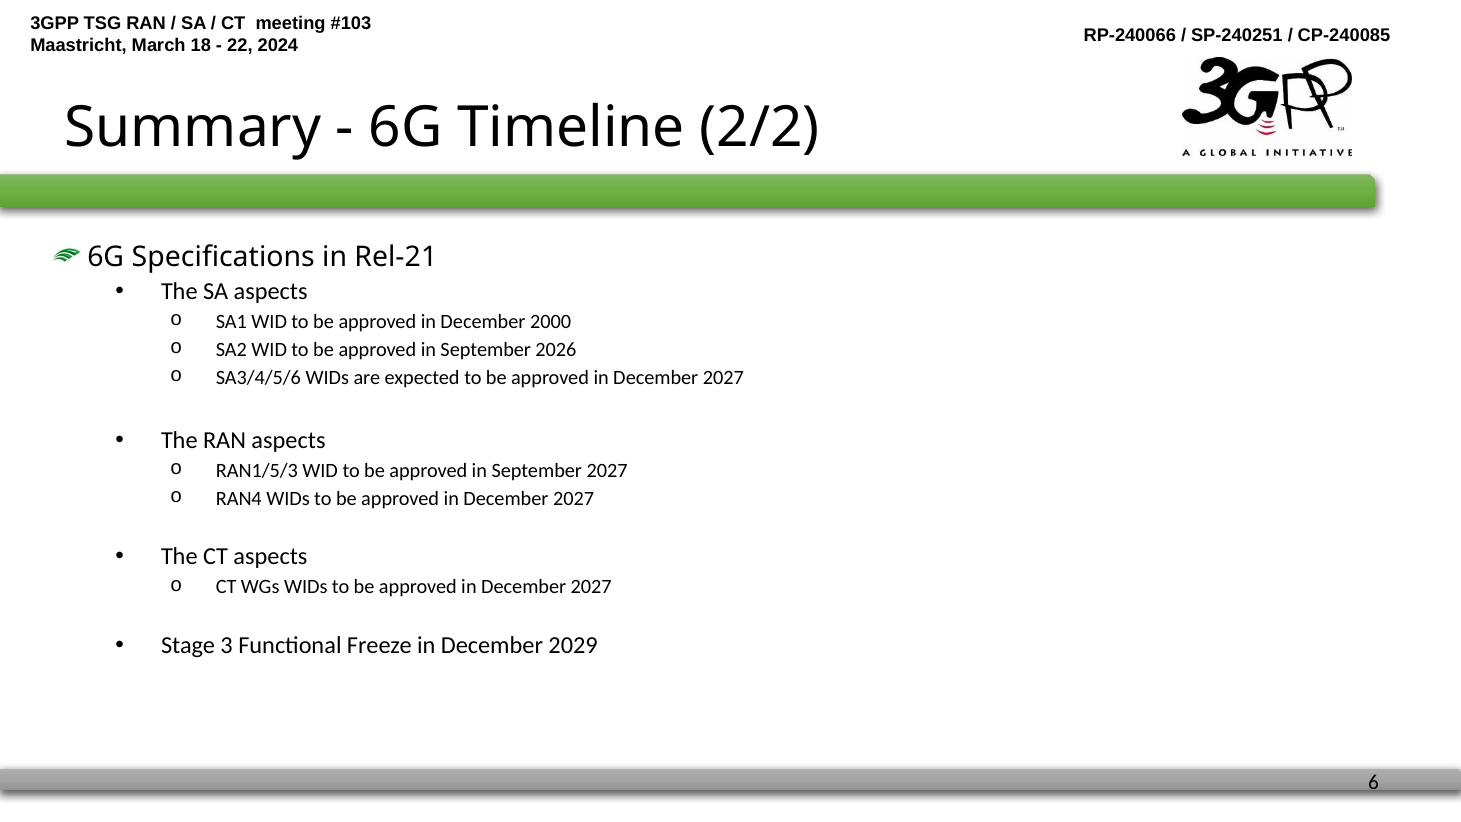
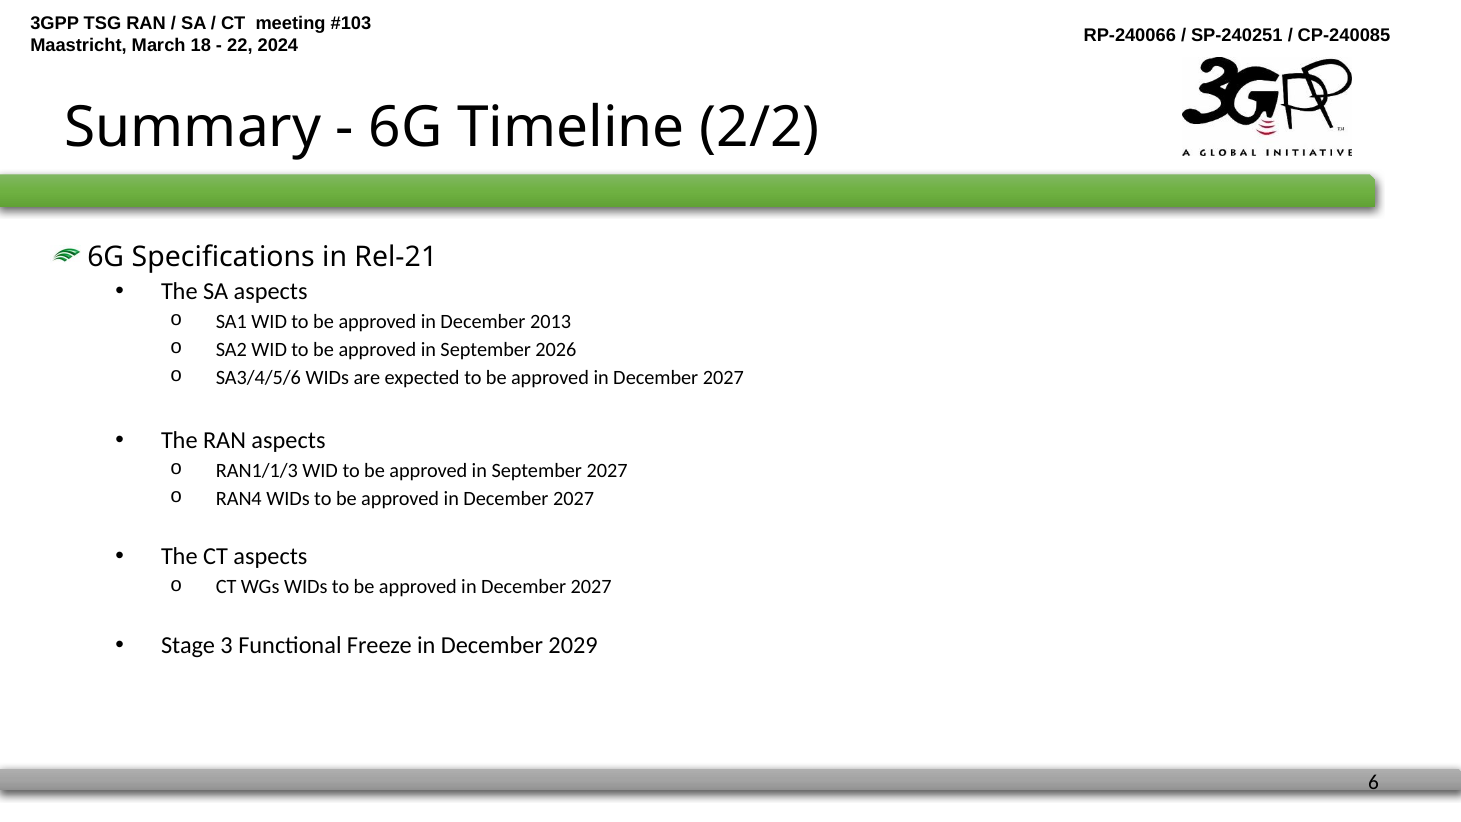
2000: 2000 -> 2013 (551, 322)
RAN1/5/3: RAN1/5/3 -> RAN1/1/3 (257, 470)
